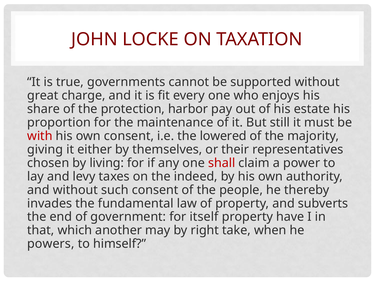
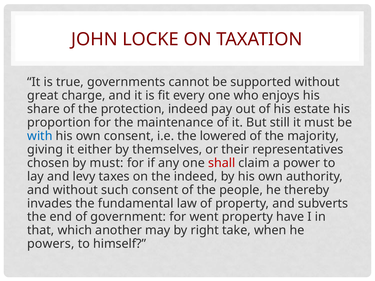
protection harbor: harbor -> indeed (188, 109)
with colour: red -> blue (40, 136)
by living: living -> must (107, 163)
itself: itself -> went (204, 217)
